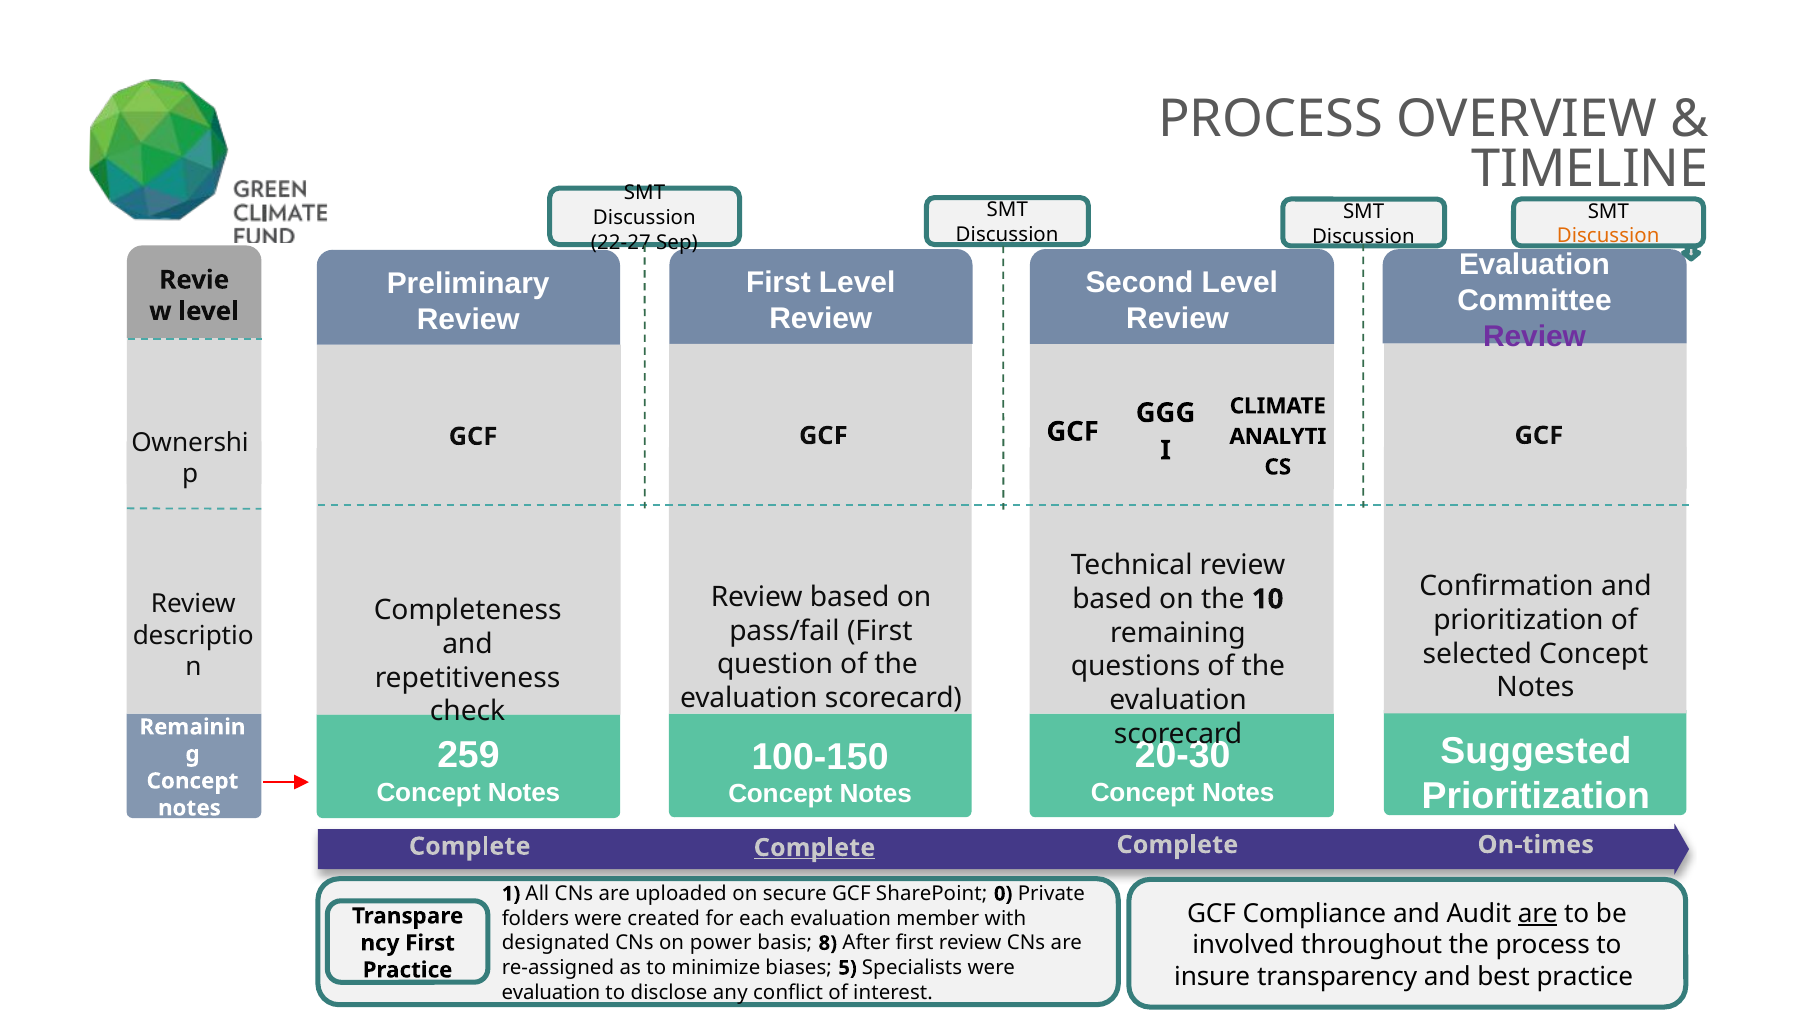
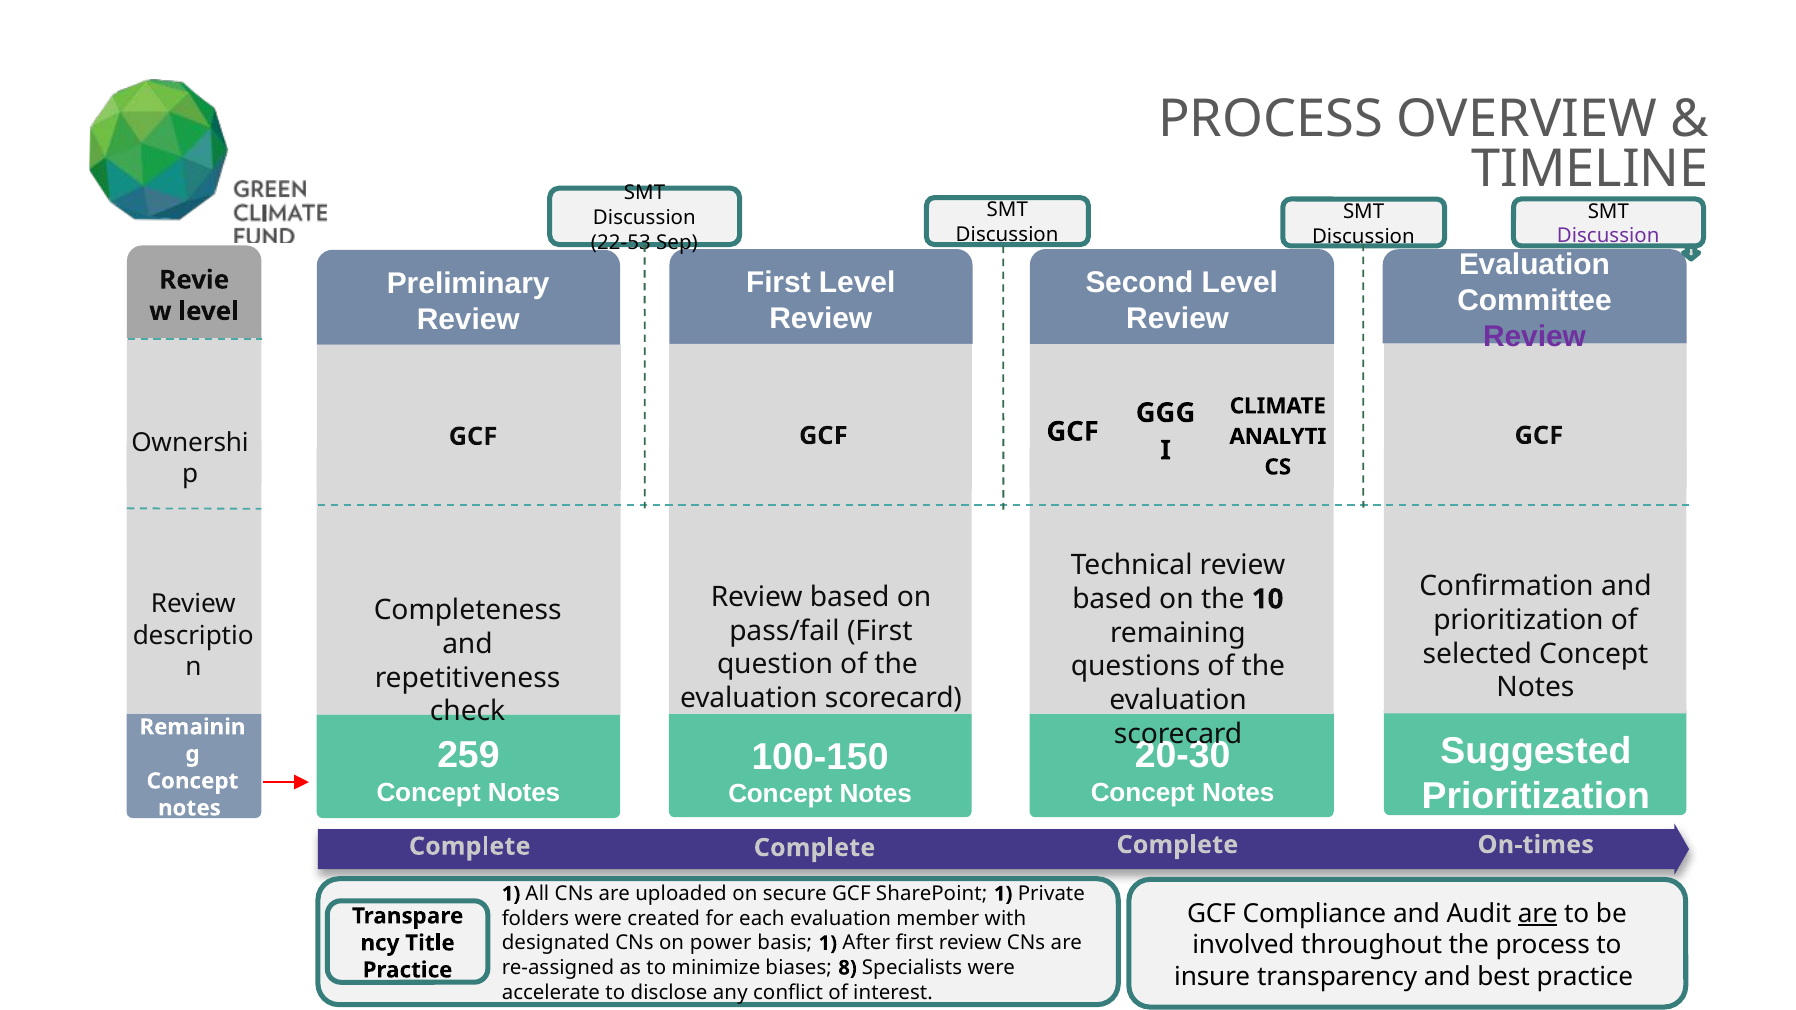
Discussion colour: orange -> purple (1608, 236)
22-27: 22-27 -> 22-53 (621, 243)
Complete underline: present -> none (815, 848)
SharePoint 0: 0 -> 1 (1003, 894)
basis 8: 8 -> 1 (828, 943)
First: First -> Title (430, 943)
5: 5 -> 8 (848, 968)
evaluation: evaluation -> accelerate (551, 993)
